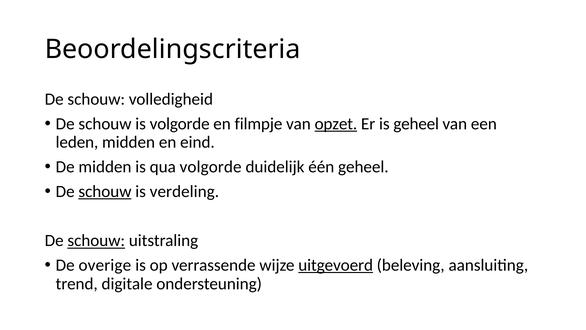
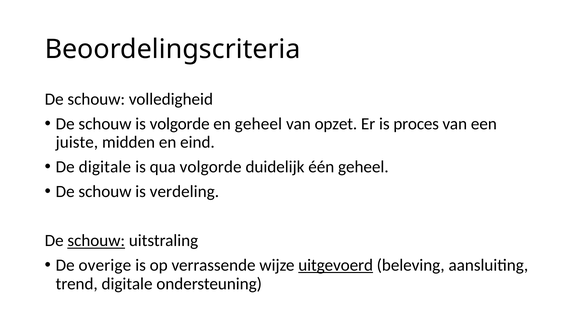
en filmpje: filmpje -> geheel (258, 124)
opzet underline: present -> none (336, 124)
is geheel: geheel -> proces (416, 124)
leden: leden -> juiste (77, 142)
De midden: midden -> digitale (105, 167)
schouw underline: present -> none (105, 191)
